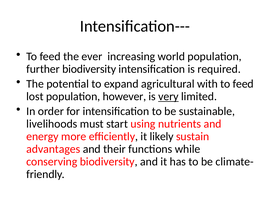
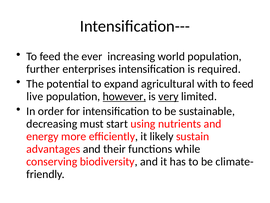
further biodiversity: biodiversity -> enterprises (89, 69)
lost: lost -> live (35, 96)
however underline: none -> present (124, 96)
livelihoods: livelihoods -> decreasing (52, 124)
